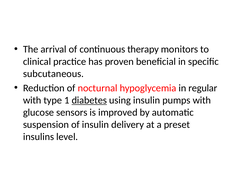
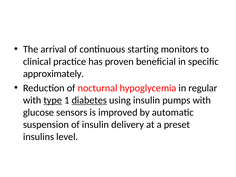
therapy: therapy -> starting (143, 49)
subcutaneous: subcutaneous -> approximately (54, 74)
type underline: none -> present (53, 100)
